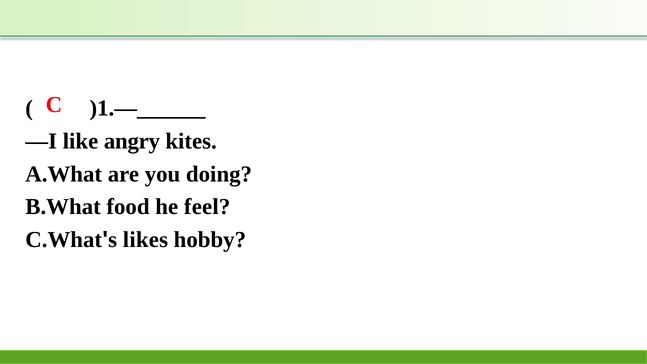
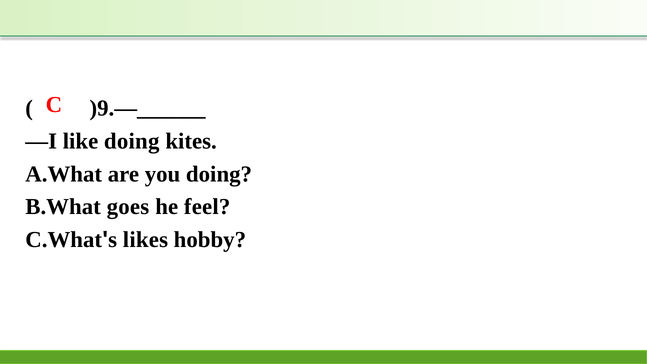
)1.—______: )1.—______ -> )9.—______ (148, 108)
like angry: angry -> doing (132, 141)
food: food -> goes (128, 207)
